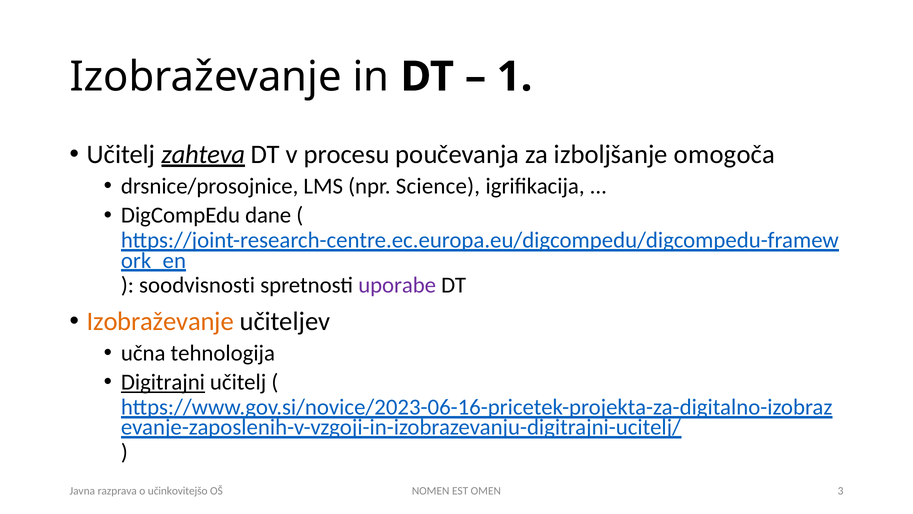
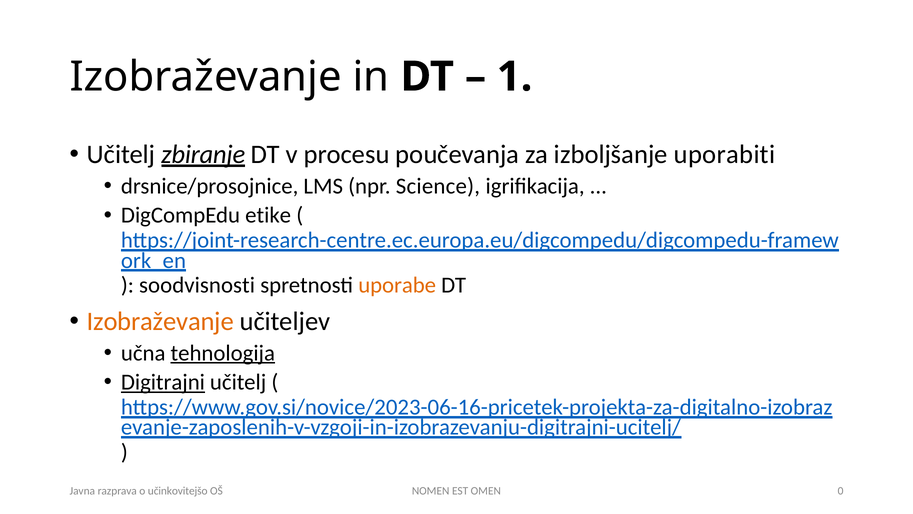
zahteva: zahteva -> zbiranje (203, 154)
omogoča: omogoča -> uporabiti (725, 154)
dane: dane -> etike (268, 215)
uporabe colour: purple -> orange (397, 285)
tehnologija underline: none -> present (223, 353)
3: 3 -> 0 (841, 490)
